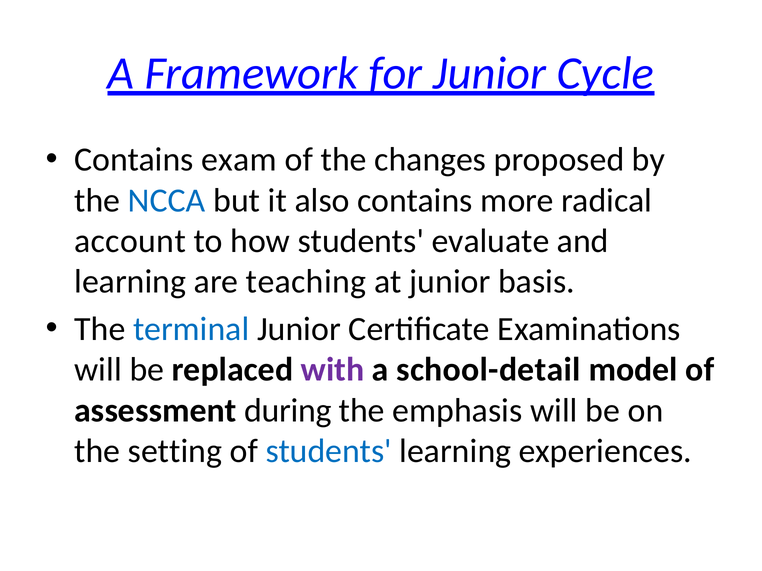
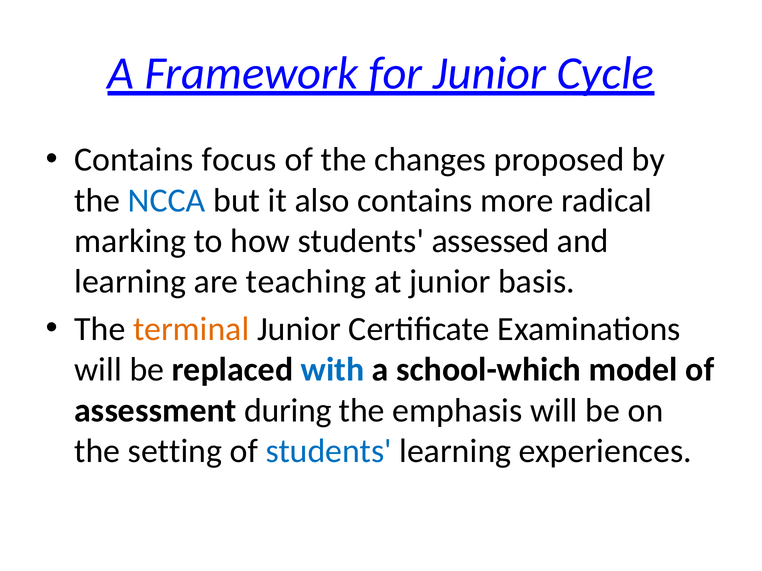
exam: exam -> focus (239, 160)
account: account -> marking (130, 241)
evaluate: evaluate -> assessed (491, 241)
terminal colour: blue -> orange (191, 329)
with colour: purple -> blue (332, 370)
school-detail: school-detail -> school-which (489, 370)
